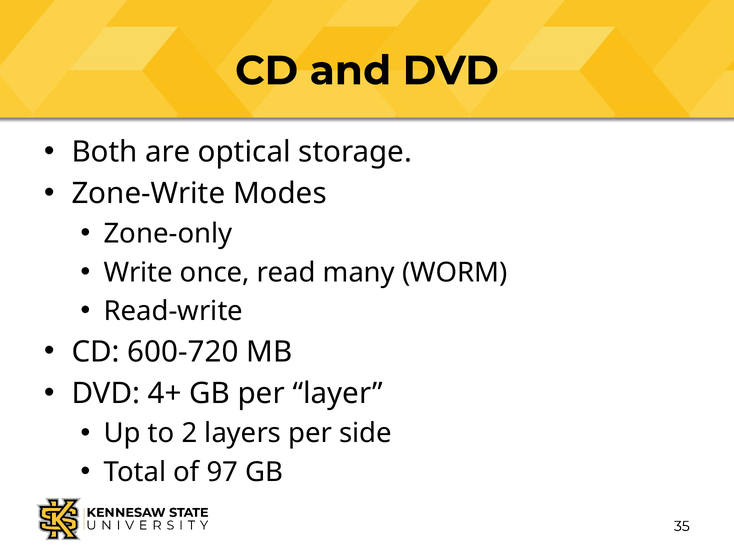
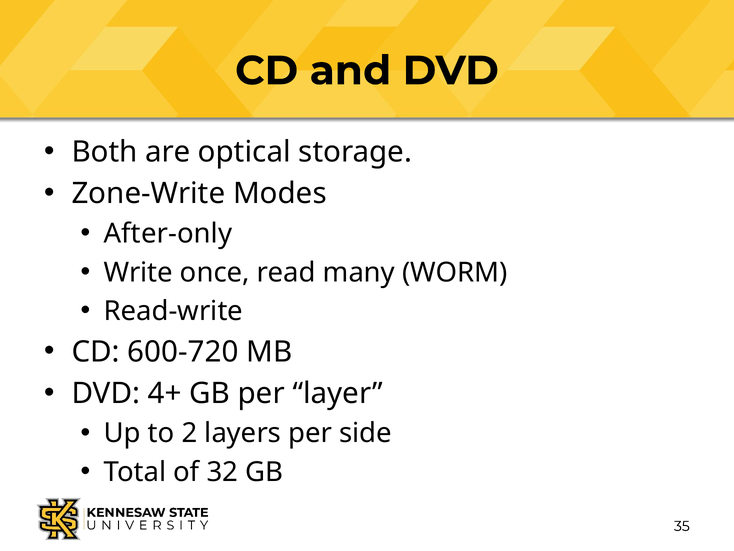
Zone-only: Zone-only -> After-only (168, 233)
97: 97 -> 32 (222, 472)
